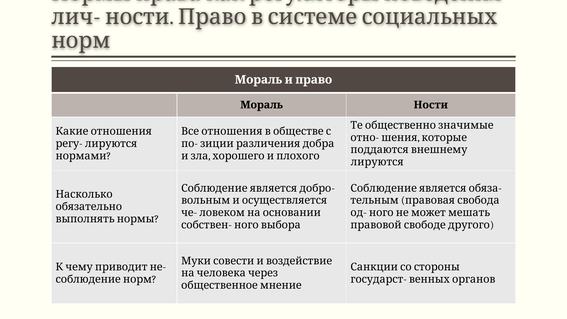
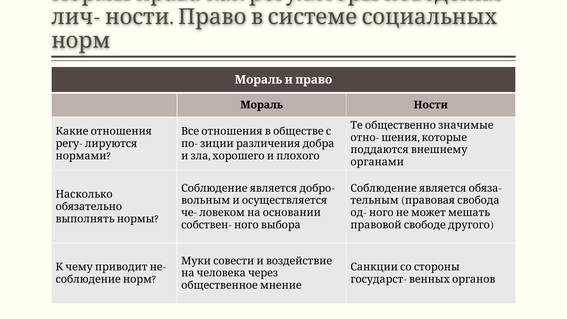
лируются: лируются -> органами (377, 162)
